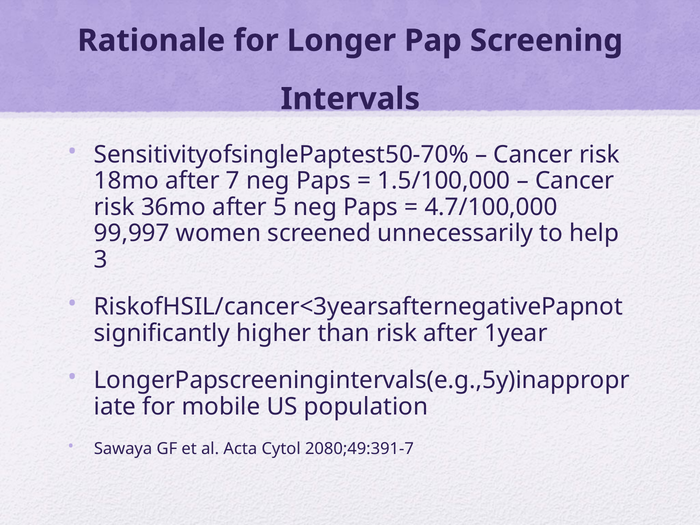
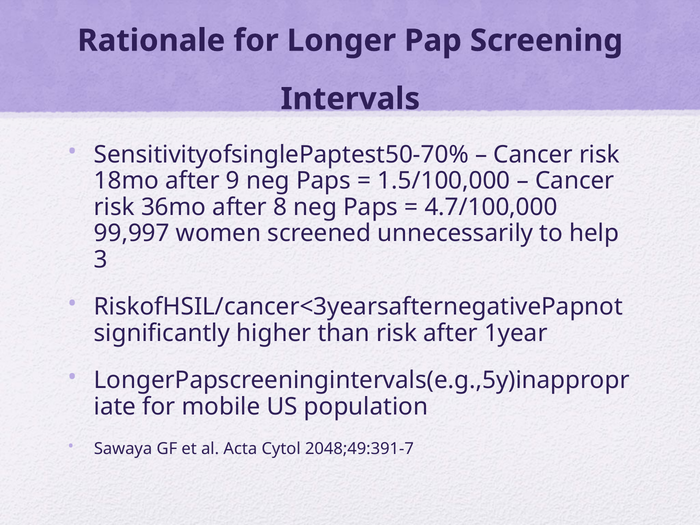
7: 7 -> 9 (233, 181)
5: 5 -> 8 (280, 207)
2080;49:391-7: 2080;49:391-7 -> 2048;49:391-7 (359, 449)
